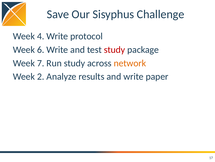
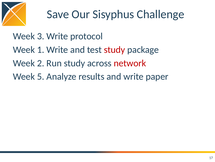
4: 4 -> 3 (41, 36)
6: 6 -> 1 (41, 50)
7: 7 -> 2 (41, 63)
network colour: orange -> red (130, 63)
2: 2 -> 5 (41, 76)
